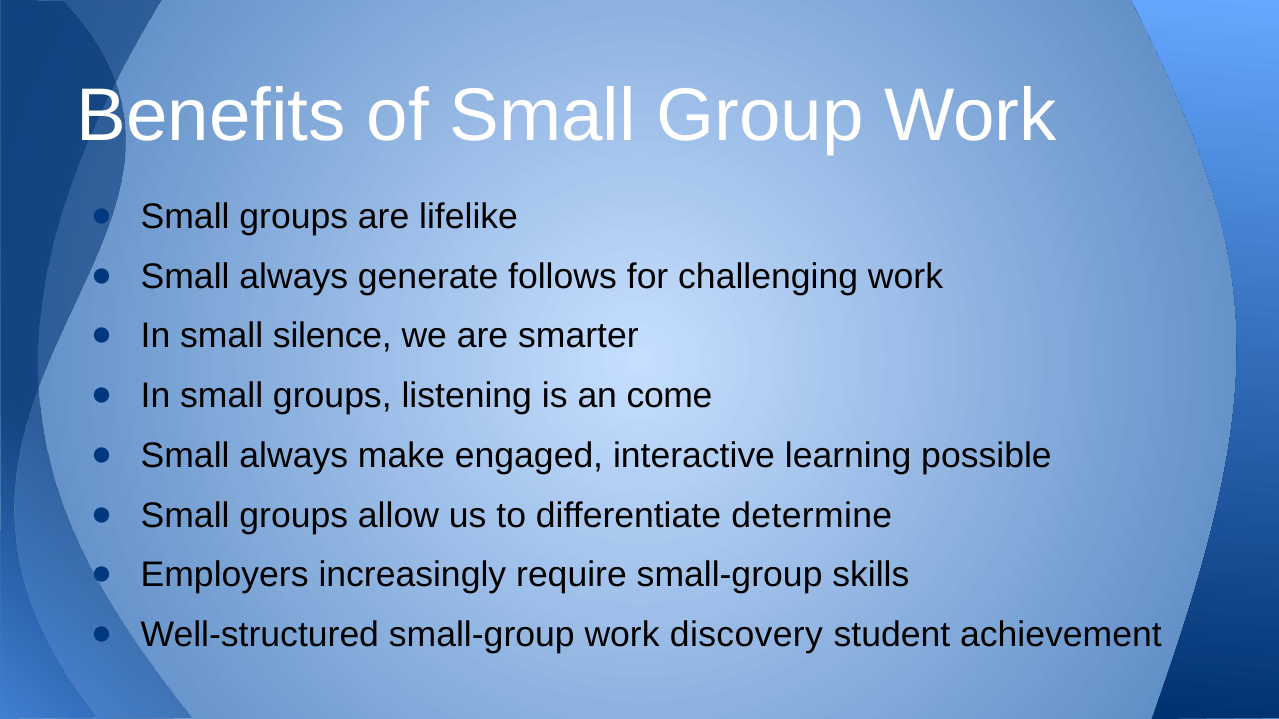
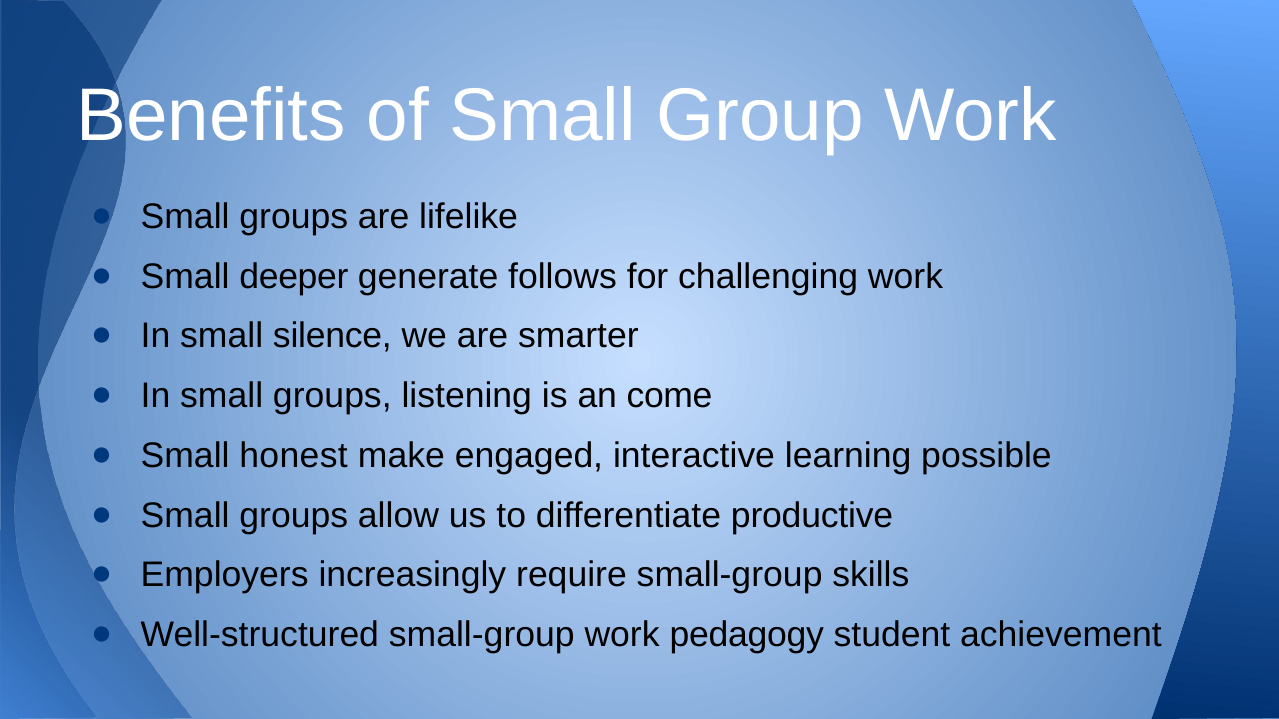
always: always -> deeper (294, 277)
always: always -> honest (294, 456)
determine: determine -> productive (812, 516)
discovery: discovery -> pedagogy (747, 635)
